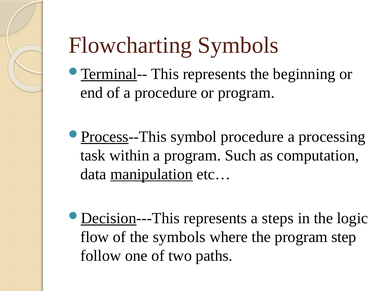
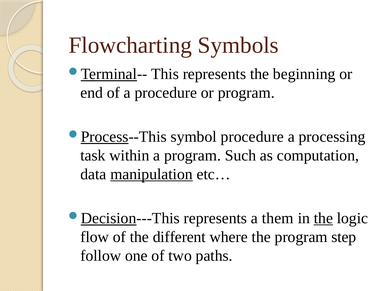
steps: steps -> them (278, 218)
the underline: none -> present (323, 218)
the symbols: symbols -> different (179, 237)
